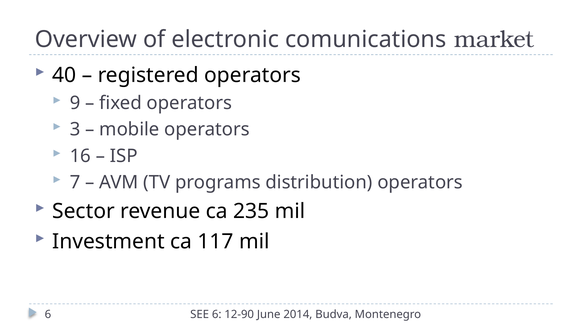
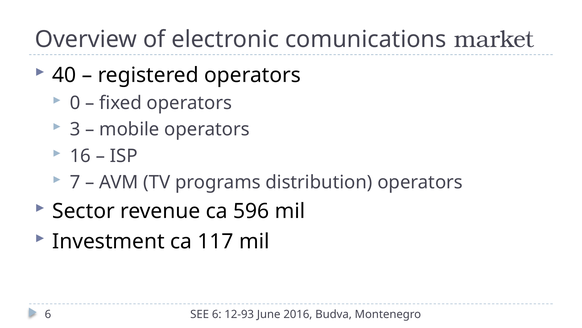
9: 9 -> 0 (75, 103)
235: 235 -> 596 (251, 211)
12-90: 12-90 -> 12-93 (239, 314)
2014: 2014 -> 2016 (298, 314)
